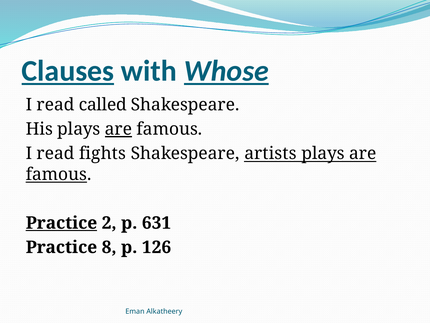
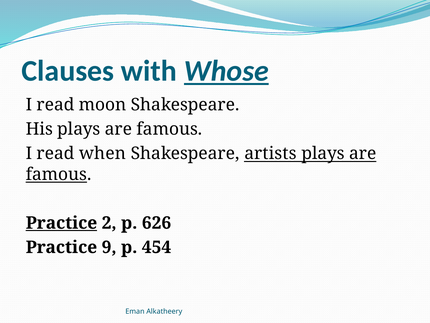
Clauses underline: present -> none (68, 71)
called: called -> moon (103, 105)
are underline: present -> none (118, 129)
fights: fights -> when (103, 153)
631: 631 -> 626 (156, 223)
8: 8 -> 9 (109, 247)
126: 126 -> 454 (156, 247)
